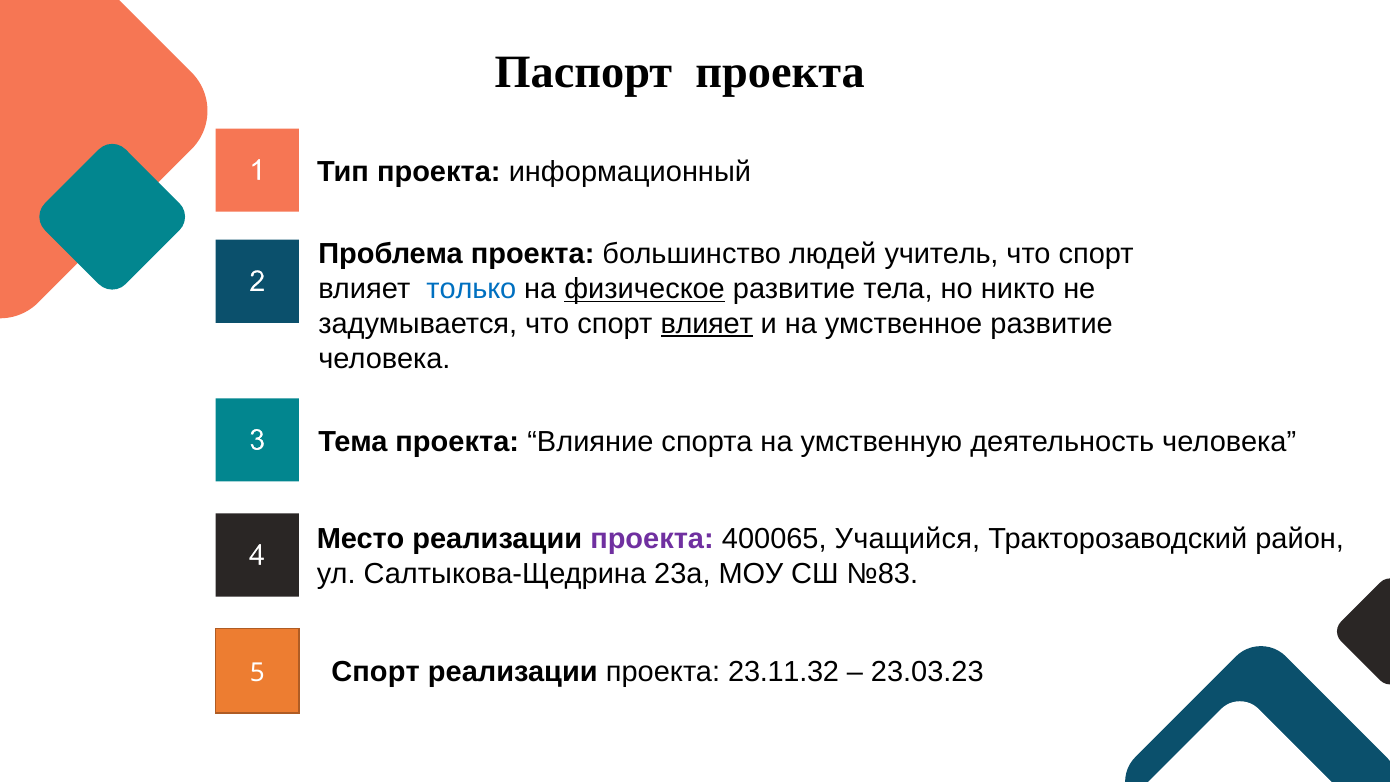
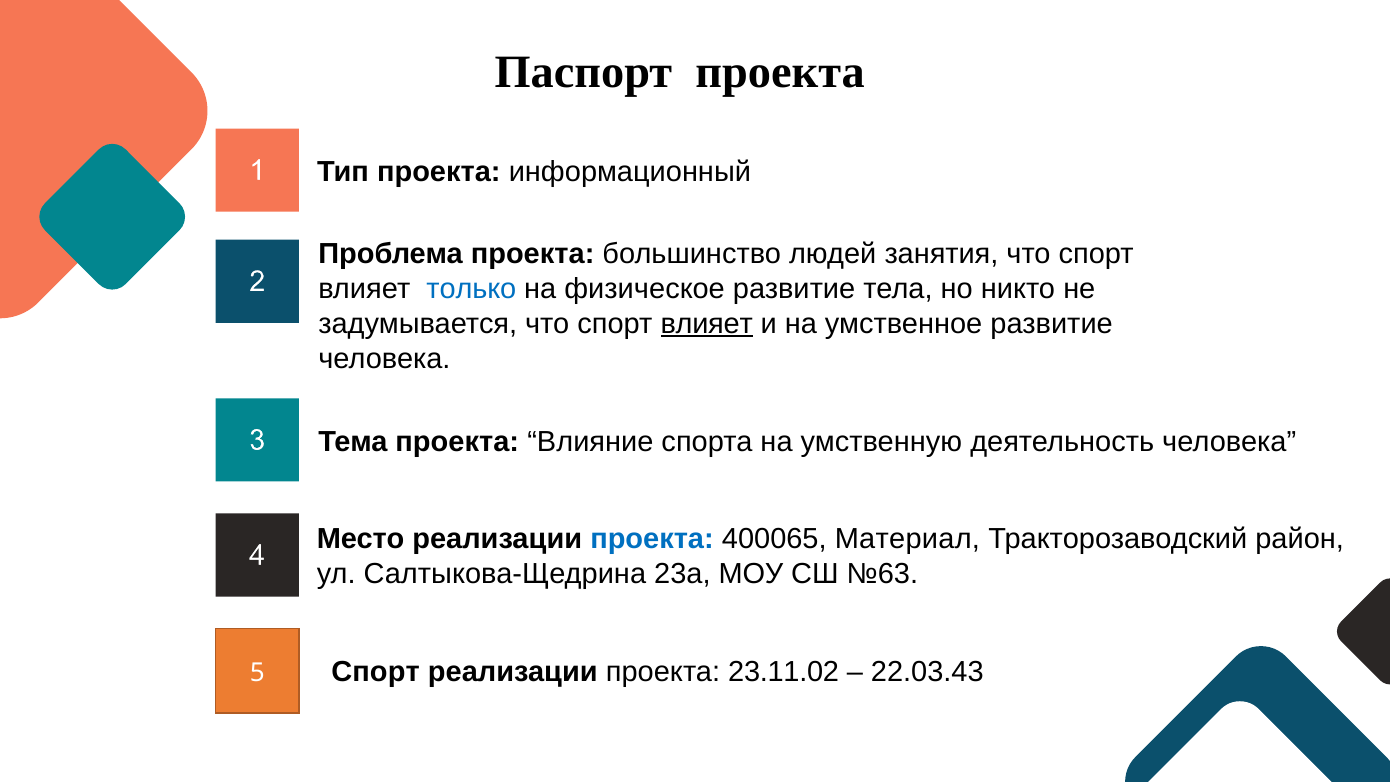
учитель: учитель -> занятия (941, 254)
физическое underline: present -> none (645, 289)
проекта colour: purple -> blue (652, 539)
Учащийся: Учащийся -> Материал (907, 539)
№83: №83 -> №63 (882, 574)
23.11.32: 23.11.32 -> 23.11.02 (784, 672)
23.03.23: 23.03.23 -> 22.03.43 (927, 672)
